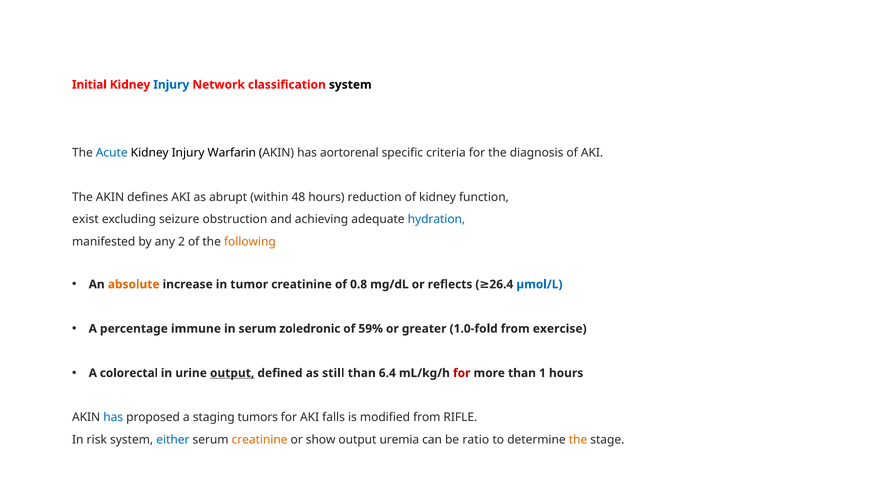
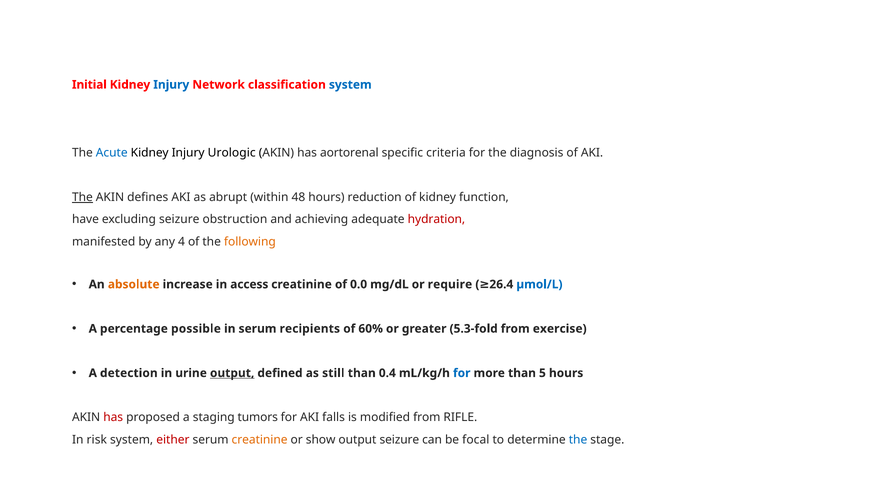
system colour: black -> blue (350, 85)
Warfarin: Warfarin -> Urologic (232, 152)
The underline: none -> present (82, 197)
exist: exist -> have (85, 219)
hydration colour: blue -> red (436, 219)
2: 2 -> 4 (182, 242)
tumor: tumor -> access (249, 284)
0.8: 0.8 -> 0.0 (359, 284)
reflects: reflects -> require (450, 284)
immune: immune -> possible (196, 329)
zoledronic: zoledronic -> recipients (310, 329)
59%: 59% -> 60% (371, 329)
1.0-fold: 1.0-fold -> 5.3-fold (474, 329)
colorectal: colorectal -> detection (129, 373)
6.4: 6.4 -> 0.4 (387, 373)
for colour: red -> blue (462, 373)
1: 1 -> 5 (542, 373)
has colour: blue -> red (113, 417)
either colour: blue -> red (173, 439)
output uremia: uremia -> seizure (399, 439)
ratio: ratio -> focal (476, 439)
the colour: orange -> blue (578, 439)
